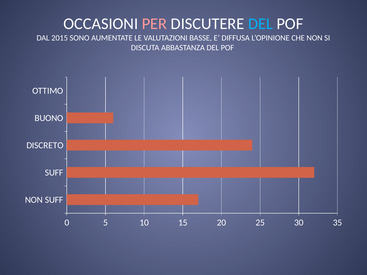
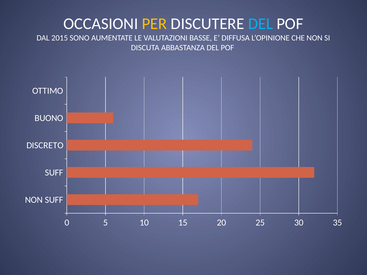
PER colour: pink -> yellow (154, 24)
